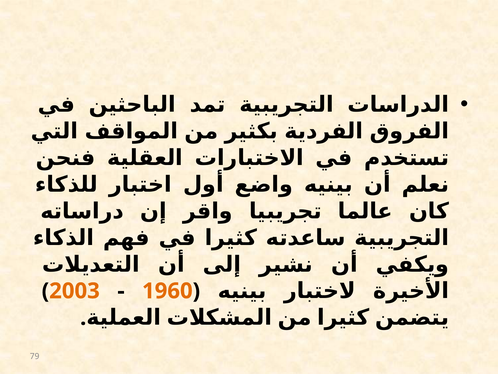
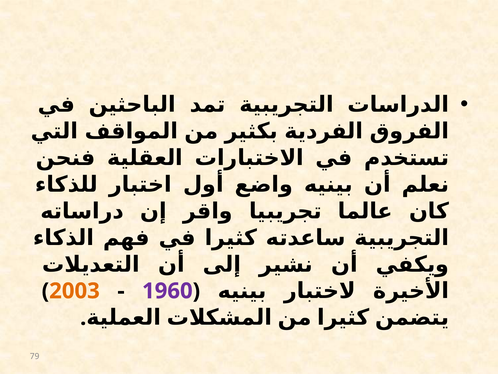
1960 colour: orange -> purple (167, 291)
